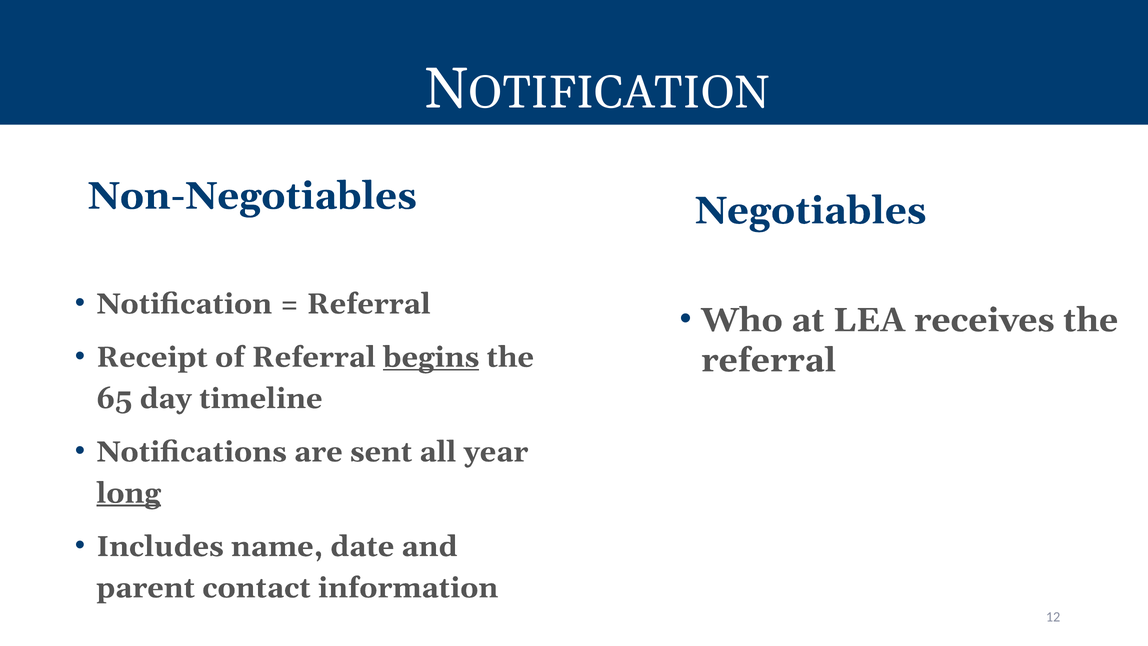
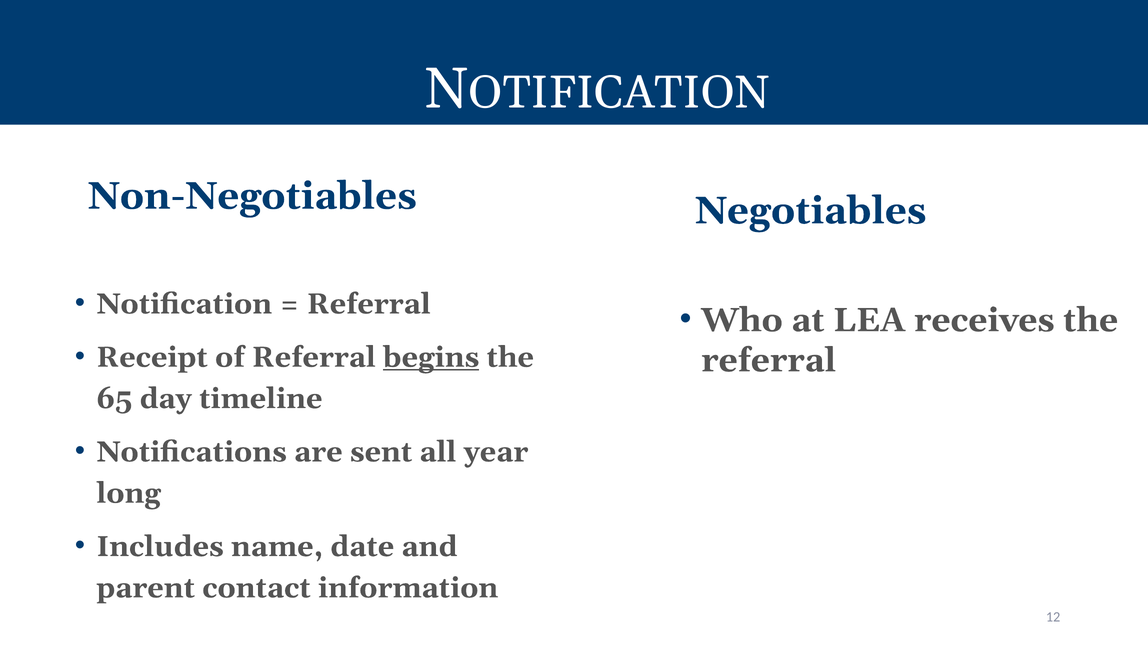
long underline: present -> none (129, 493)
